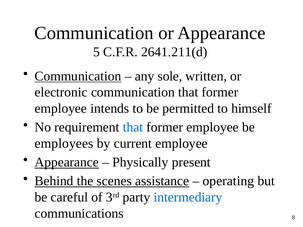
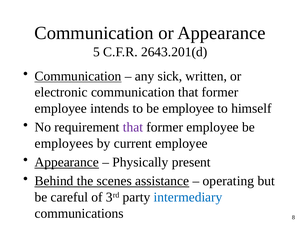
2641.211(d: 2641.211(d -> 2643.201(d (174, 52)
sole: sole -> sick (170, 76)
be permitted: permitted -> employee (188, 109)
that colour: blue -> purple (133, 127)
